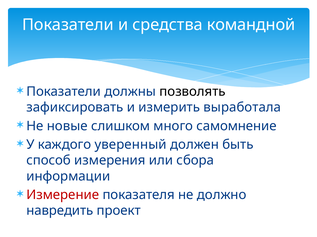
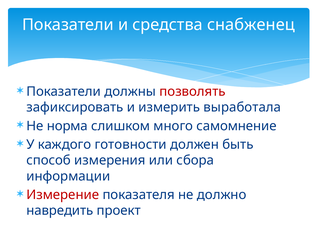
командной: командной -> снабженец (251, 25)
позволять colour: black -> red (193, 92)
новые: новые -> норма (67, 126)
уверенный: уверенный -> готовности (131, 145)
